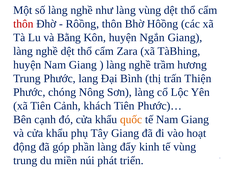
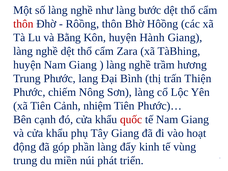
làng vùng: vùng -> bước (150, 10)
Ngắn: Ngắn -> Hành (152, 37)
chóng: chóng -> chiếm (62, 92)
khách: khách -> nhiệm (97, 106)
quốc colour: orange -> red (131, 120)
